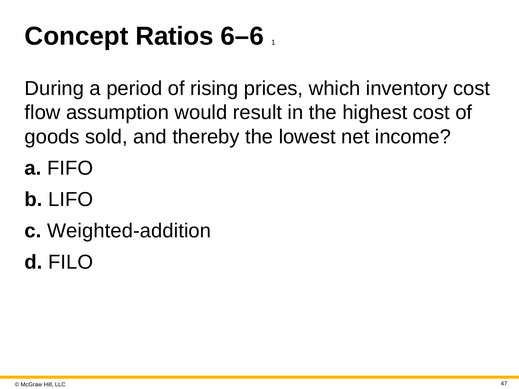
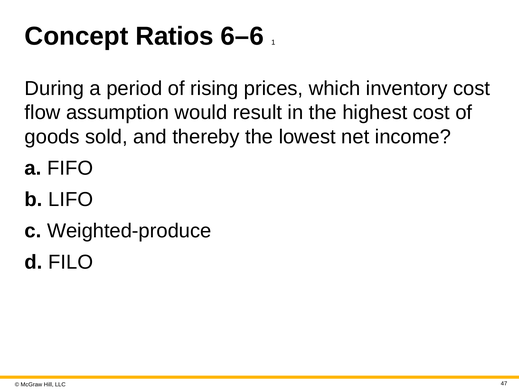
Weighted-addition: Weighted-addition -> Weighted-produce (129, 231)
